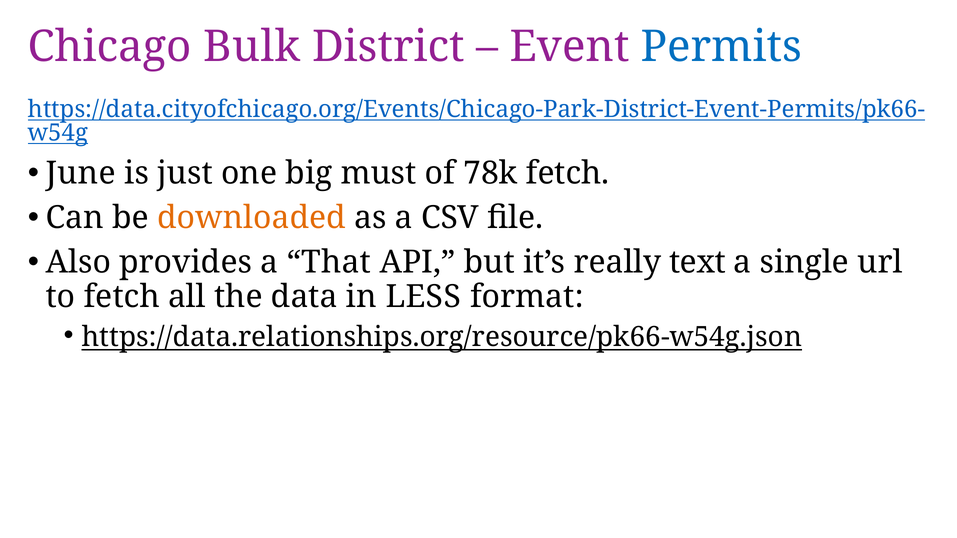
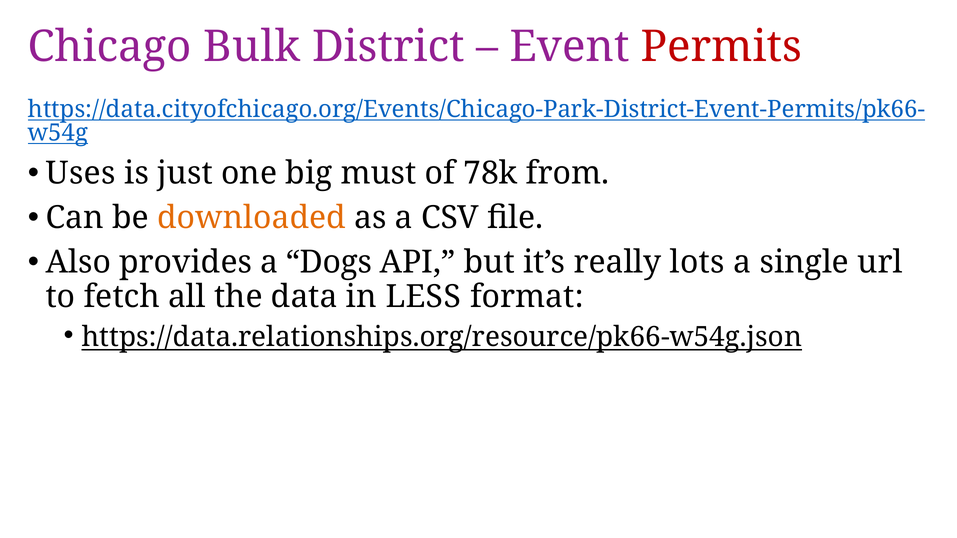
Permits colour: blue -> red (722, 47)
June: June -> Uses (81, 174)
78k fetch: fetch -> from (567, 174)
That: That -> Dogs (329, 262)
text: text -> lots (697, 262)
